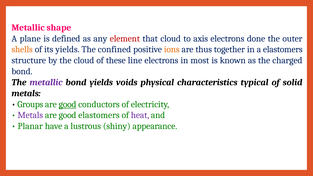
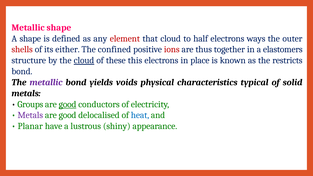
A plane: plane -> shape (30, 39)
axis: axis -> half (201, 39)
done: done -> ways (256, 39)
shells colour: orange -> red (22, 49)
its yields: yields -> either (67, 49)
ions colour: orange -> red (172, 49)
cloud underline: none -> present (84, 60)
line: line -> this (135, 60)
most: most -> place (200, 60)
charged: charged -> restricts (287, 60)
good elastomers: elastomers -> delocalised (99, 115)
heat colour: purple -> blue (140, 115)
